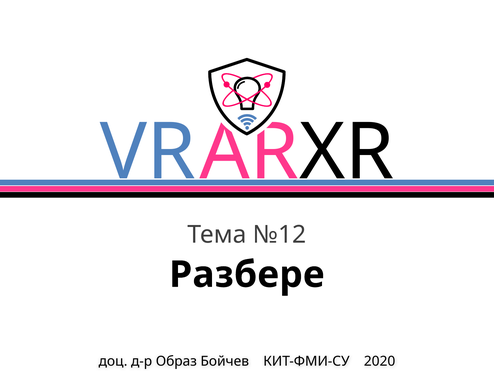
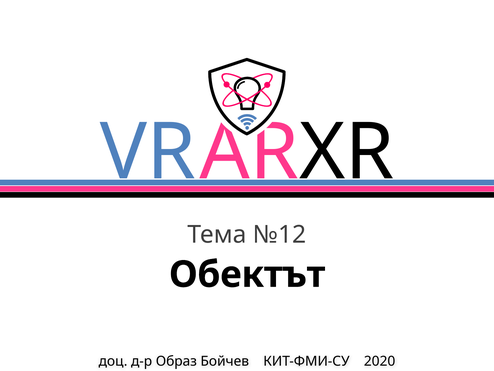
Разбере: Разбере -> Обектът (247, 274)
